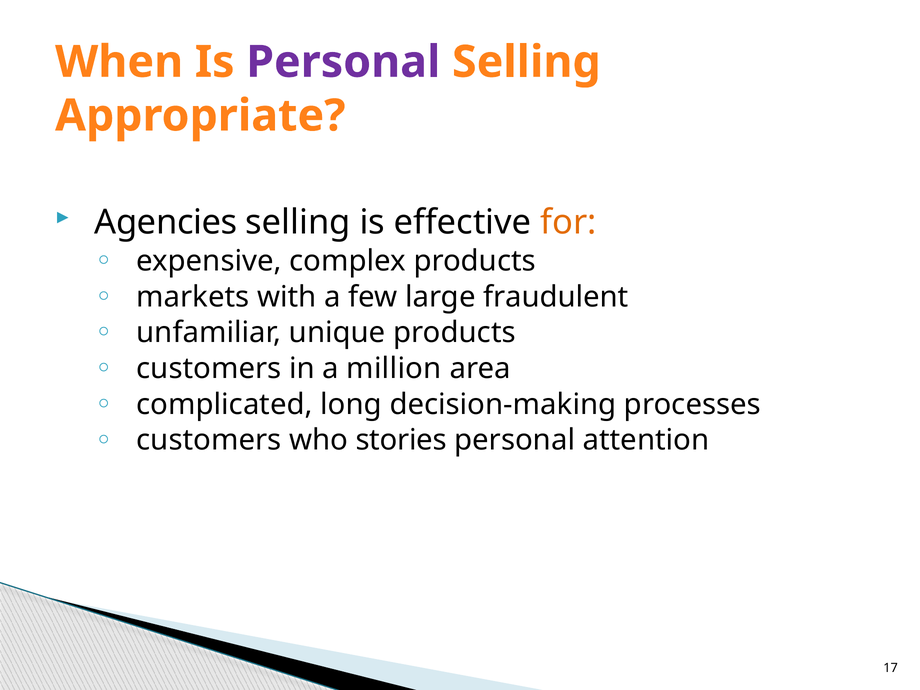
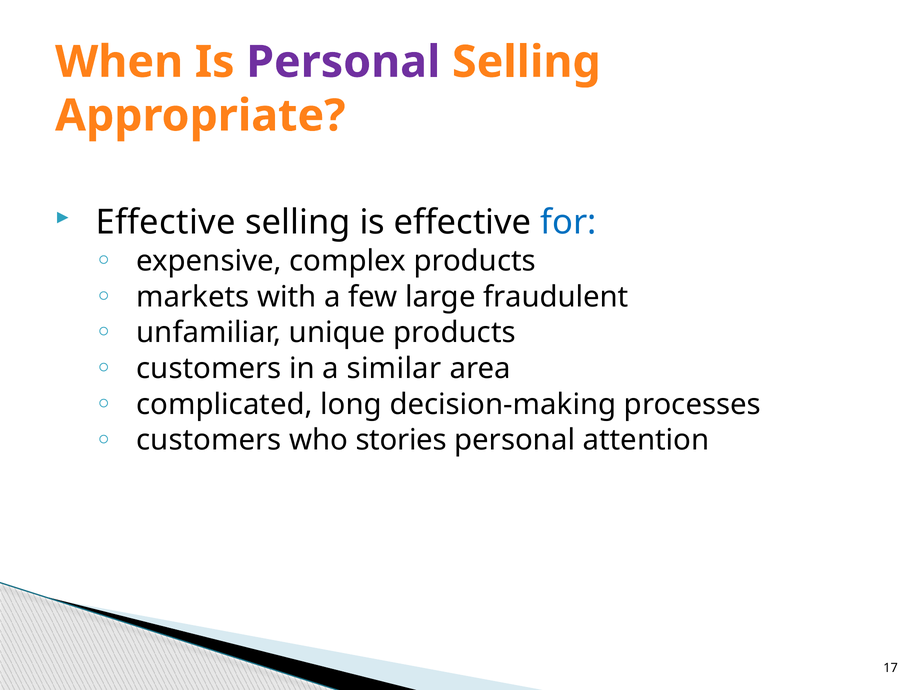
Agencies: Agencies -> Effective (166, 222)
for colour: orange -> blue (568, 222)
million: million -> similar (394, 369)
